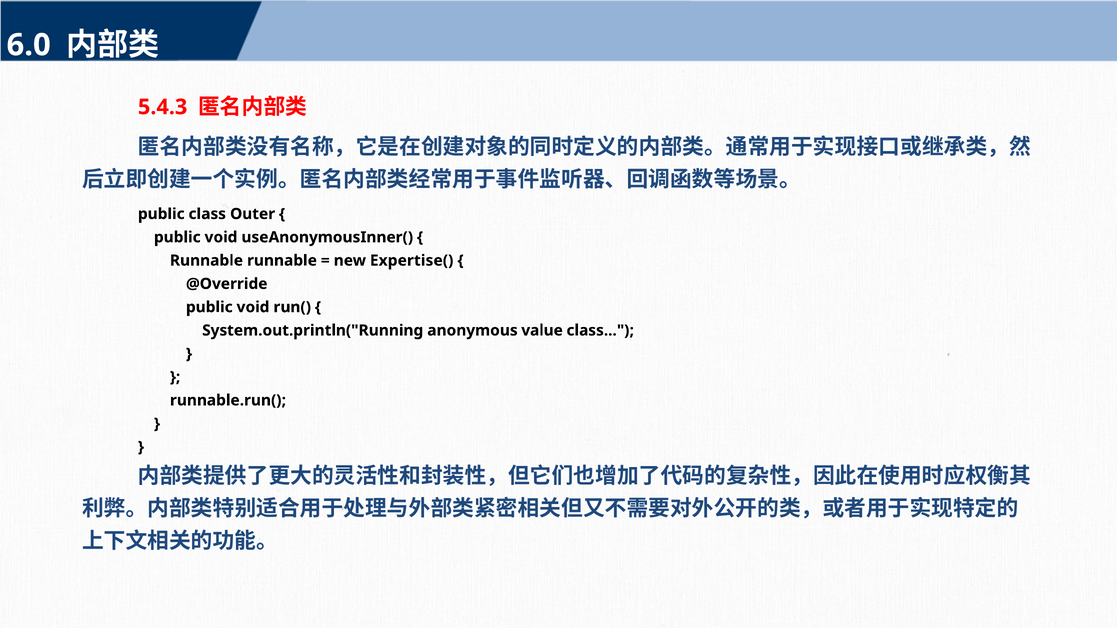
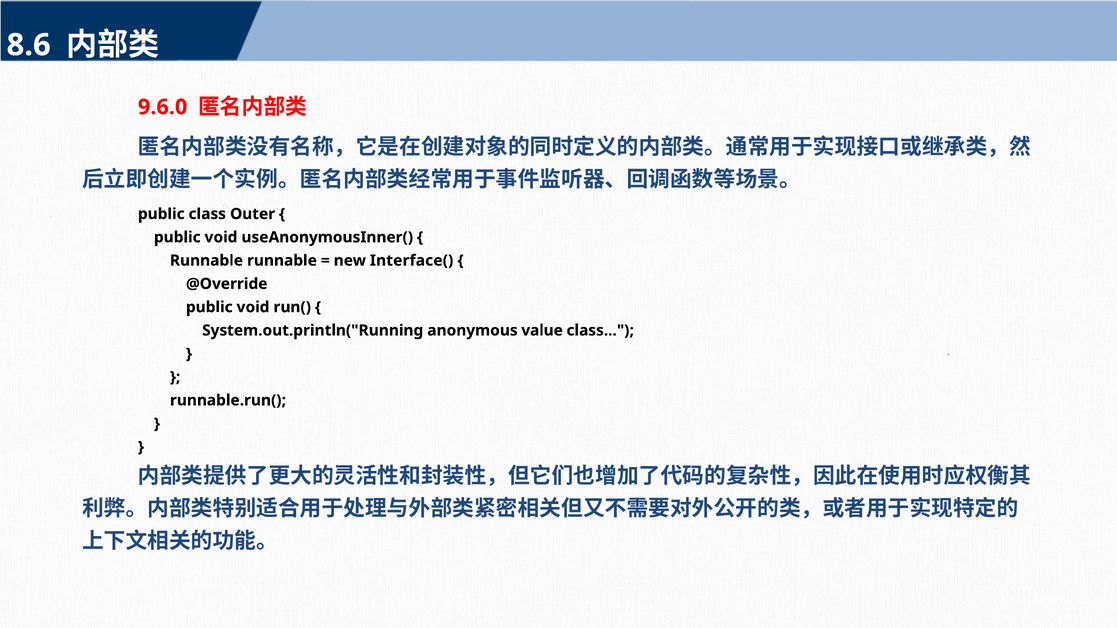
6.0: 6.0 -> 8.6 (29, 45)
5.4.3: 5.4.3 -> 9.6.0 (163, 107)
Expertise(: Expertise( -> Interface( (412, 261)
